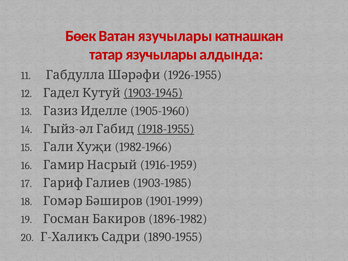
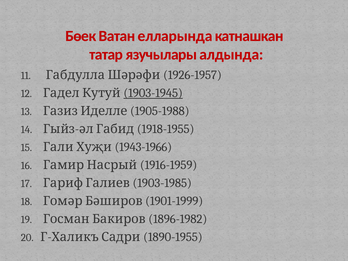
Ватан язучылары: язучылары -> елларында (175, 36)
1926-1955: 1926-1955 -> 1926-1957 (192, 75)
1905-1960: 1905-1960 -> 1905-1988 (160, 111)
1918-1955 underline: present -> none (166, 129)
1982-1966: 1982-1966 -> 1943-1966 (143, 147)
